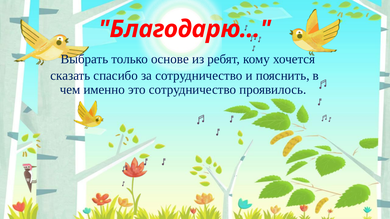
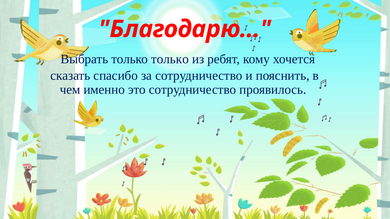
только основе: основе -> только (170, 59)
